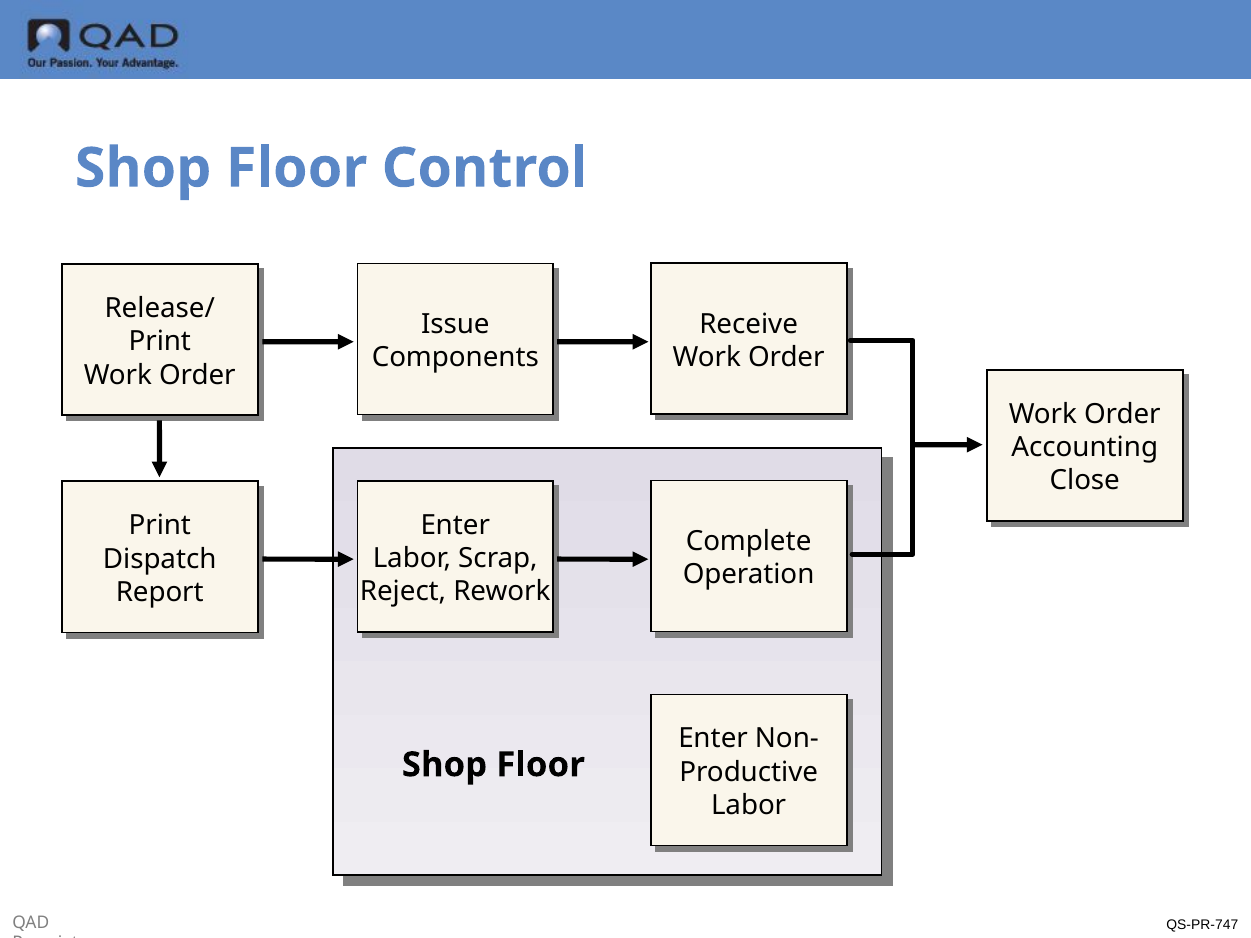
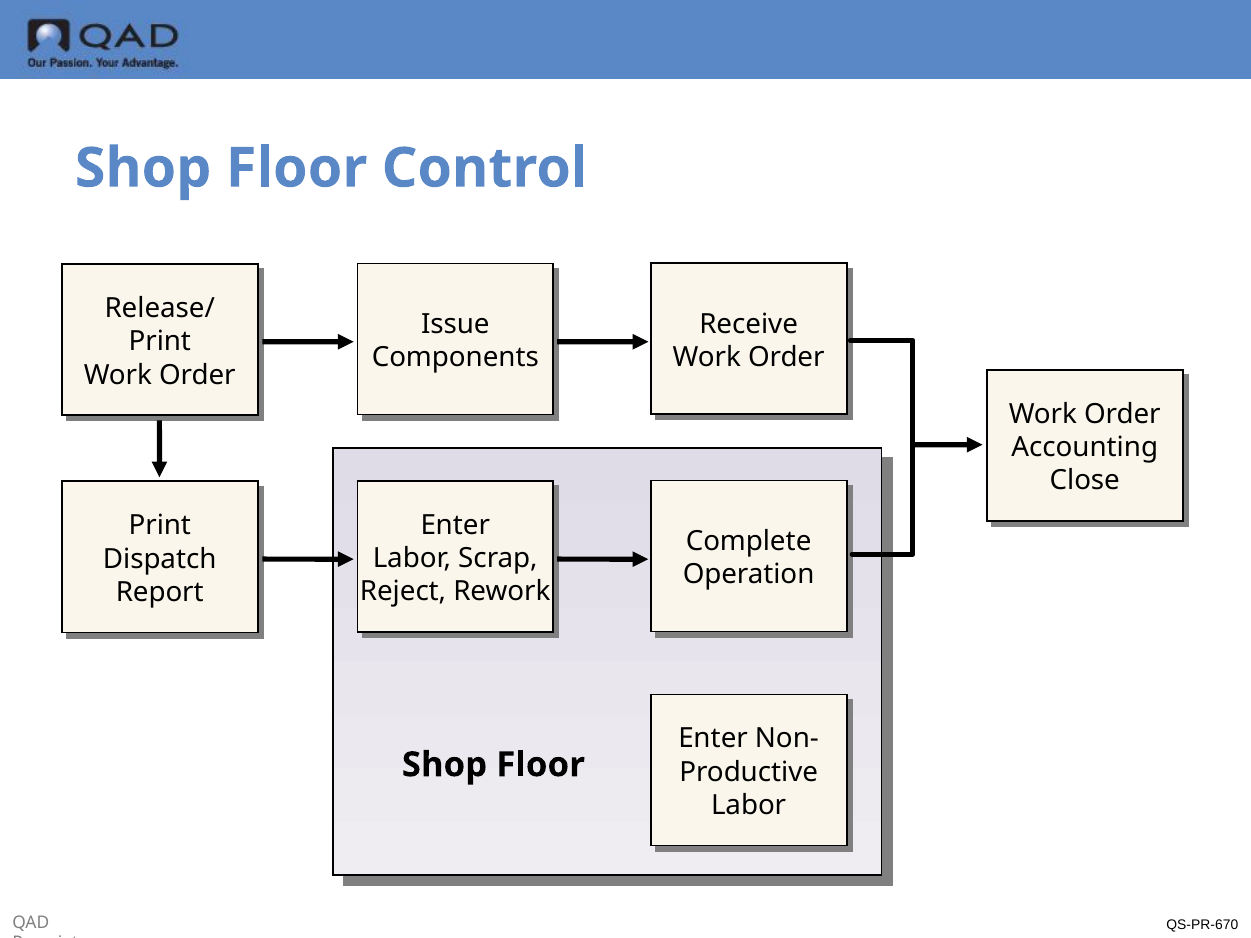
QS-PR-747: QS-PR-747 -> QS-PR-670 (1202, 925)
